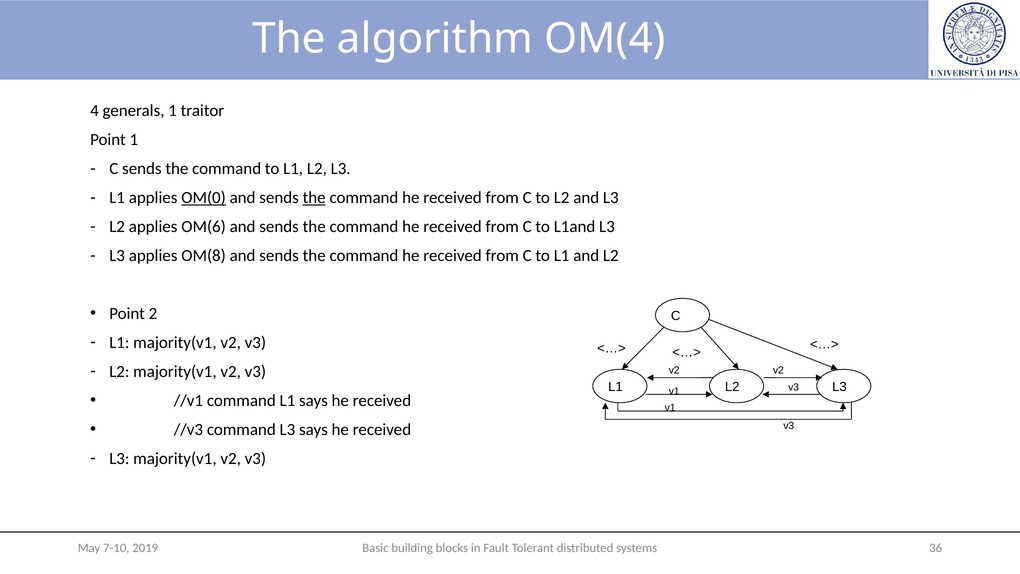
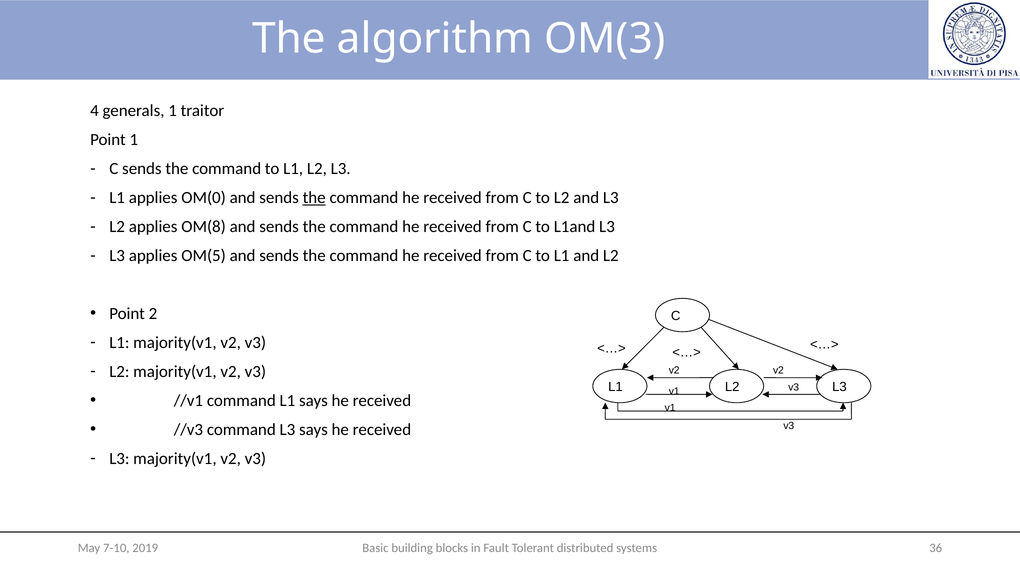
OM(4: OM(4 -> OM(3 (605, 39)
OM(0 underline: present -> none (204, 198)
OM(6: OM(6 -> OM(8 (204, 227)
OM(8: OM(8 -> OM(5 (204, 256)
